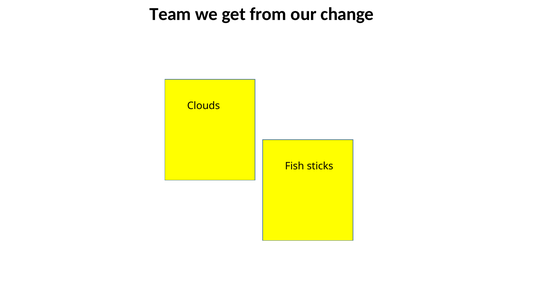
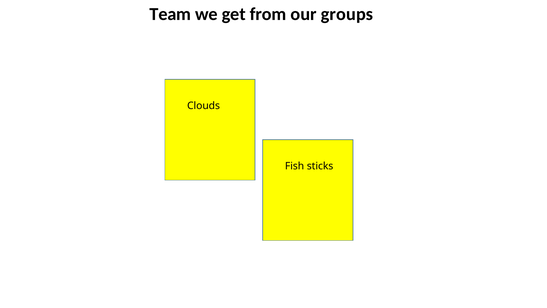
change: change -> groups (347, 14)
